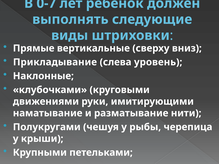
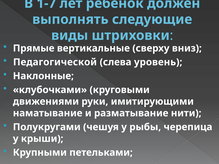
0-7: 0-7 -> 1-7 (46, 3)
Прикладывание: Прикладывание -> Педагогической (55, 62)
